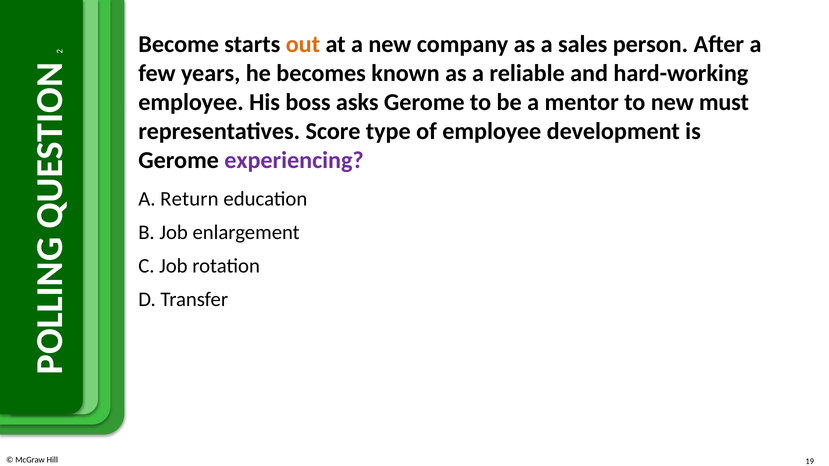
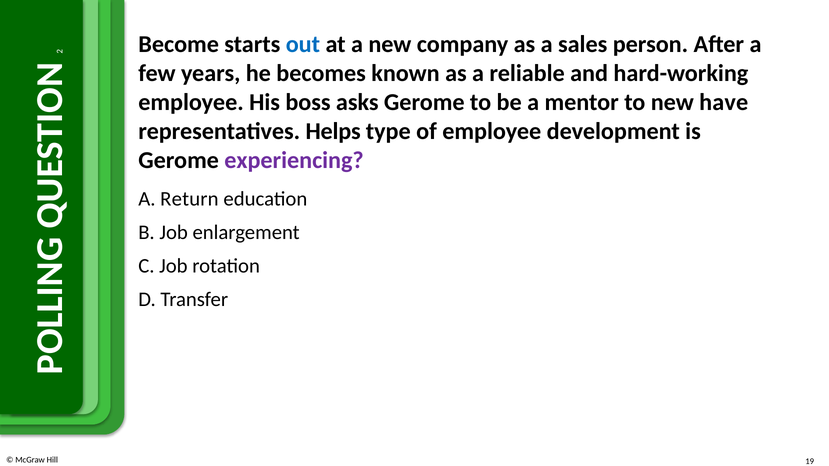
out colour: orange -> blue (303, 44)
must: must -> have (724, 102)
Score: Score -> Helps (333, 131)
